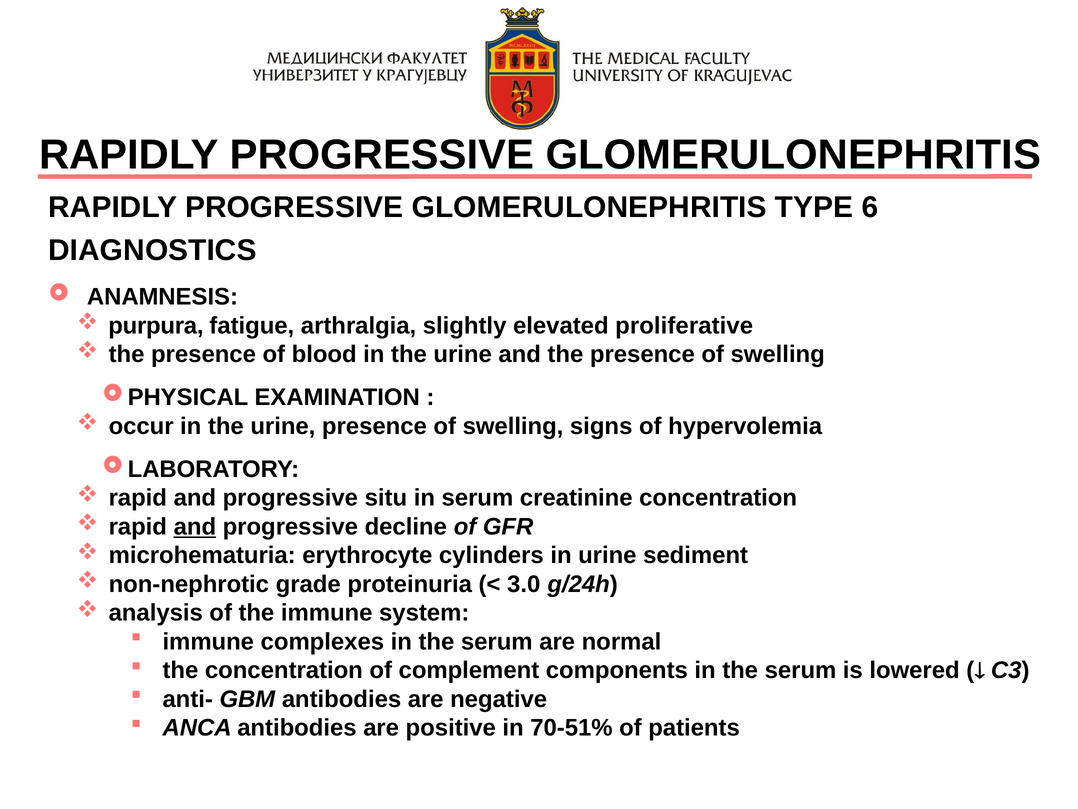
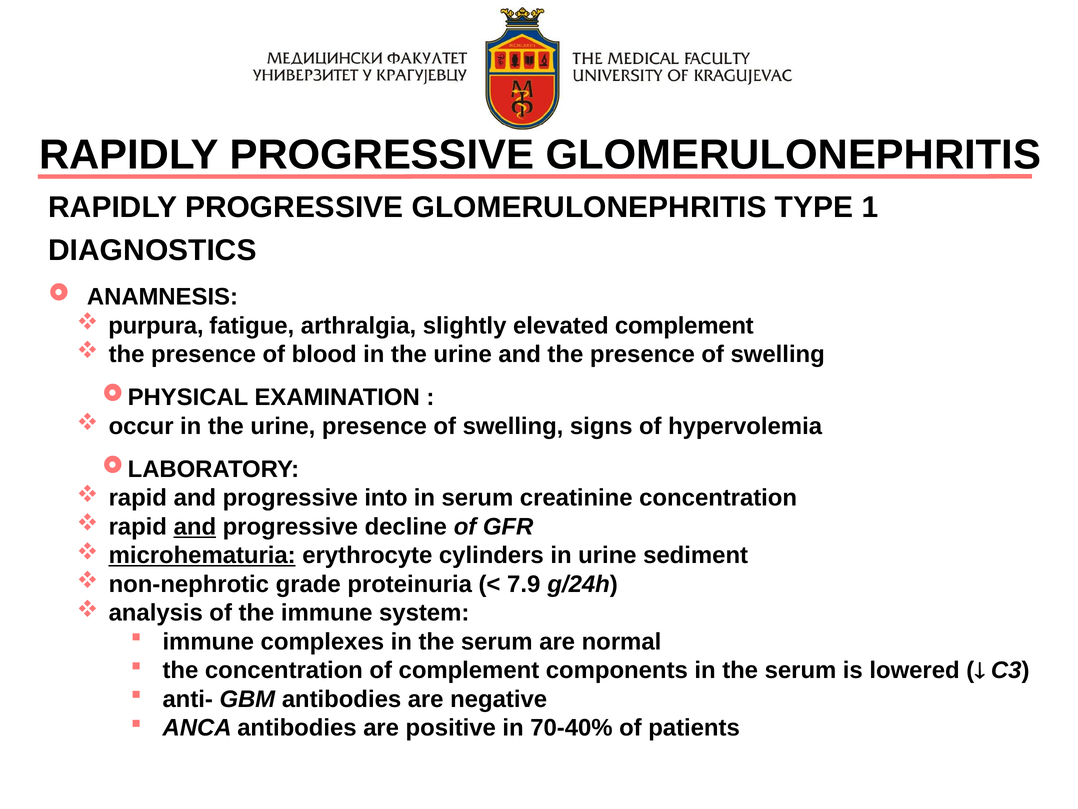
6: 6 -> 1 (870, 207)
elevated proliferative: proliferative -> complement (684, 325)
situ: situ -> into (386, 498)
microhematuria underline: none -> present (202, 555)
3.0: 3.0 -> 7.9 (524, 584)
70-51%: 70-51% -> 70-40% (571, 728)
